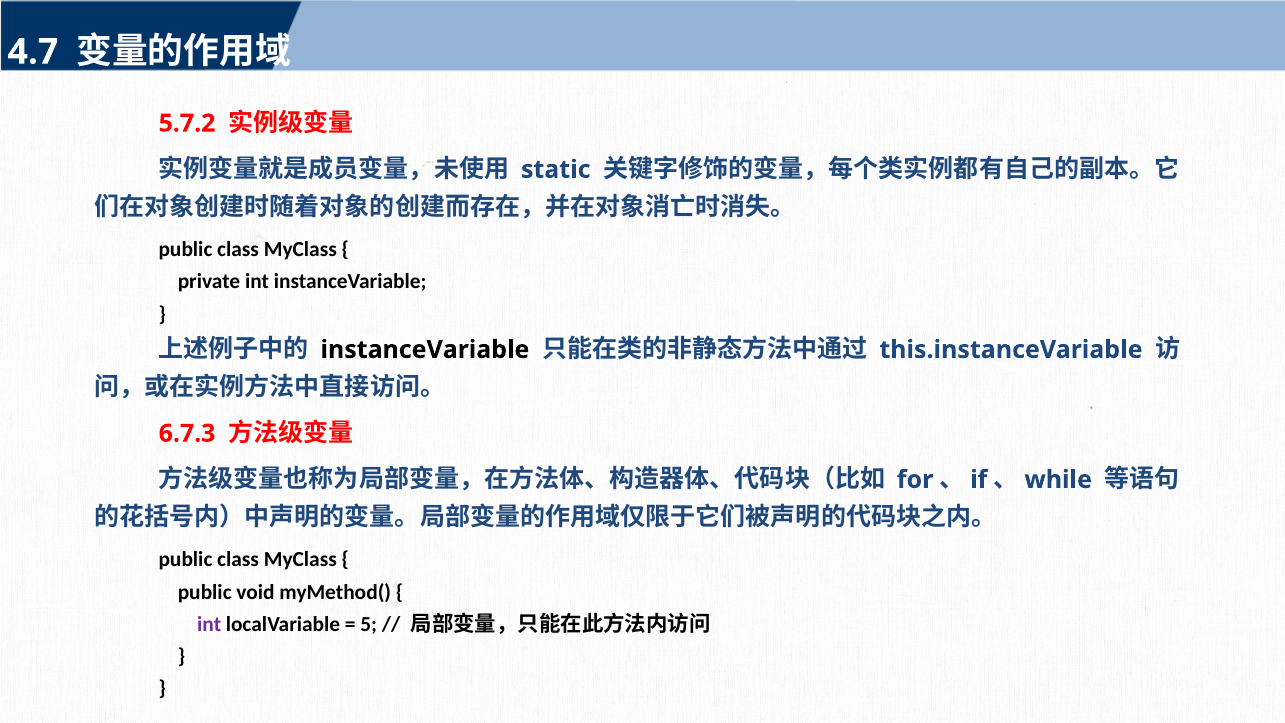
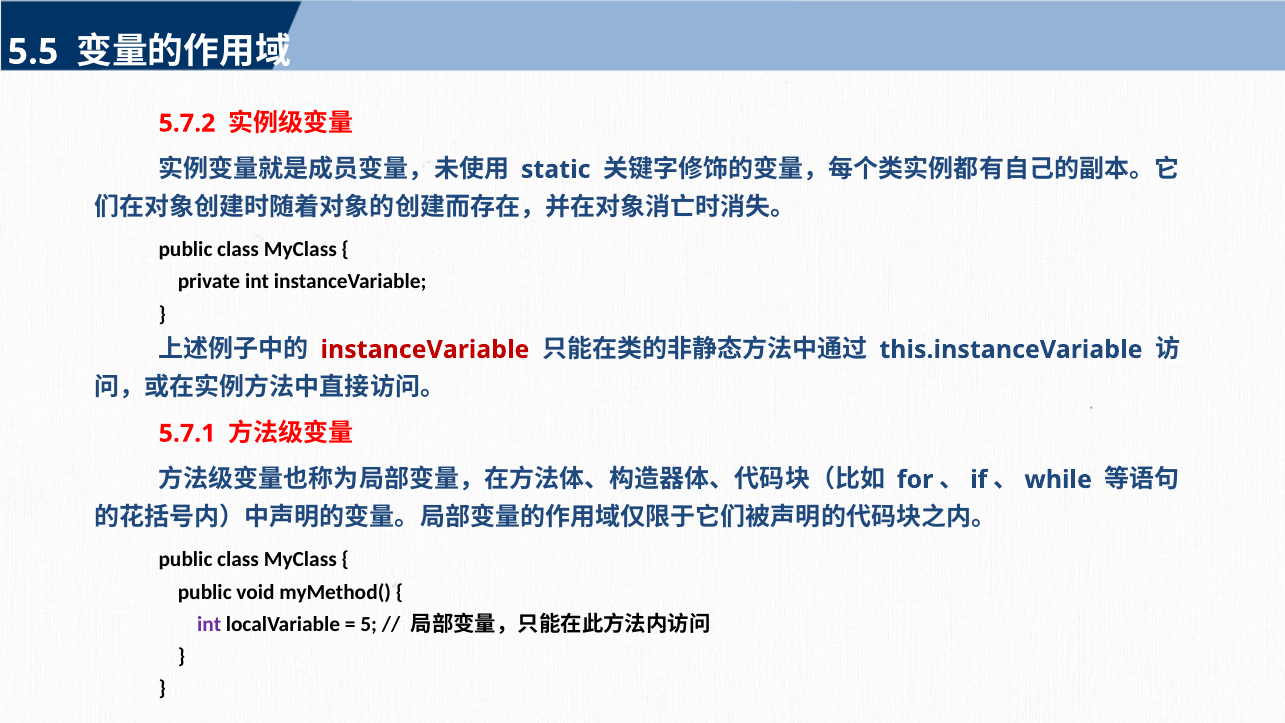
4.7: 4.7 -> 5.5 (33, 52)
instanceVariable colour: black -> red (425, 350)
6.7.3: 6.7.3 -> 5.7.1 (187, 433)
